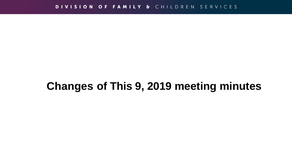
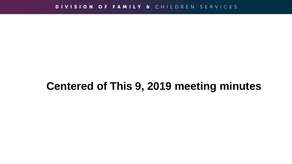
Changes: Changes -> Centered (70, 86)
